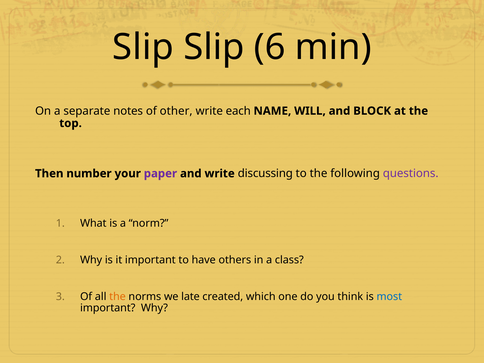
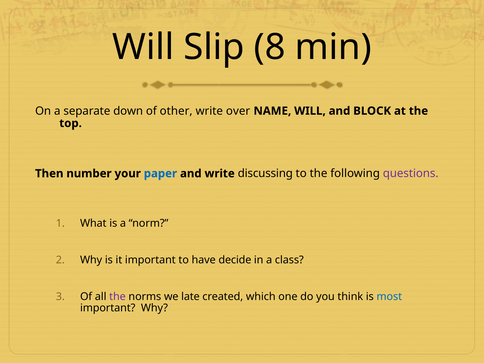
Slip: Slip -> Will (143, 47)
6: 6 -> 8 (270, 47)
notes: notes -> down (128, 111)
each: each -> over (238, 111)
paper colour: purple -> blue (160, 174)
others: others -> decide (235, 260)
the colour: orange -> purple (118, 297)
